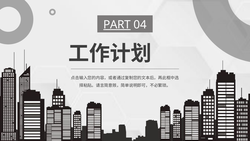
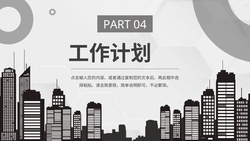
PART underline: present -> none (117, 25)
